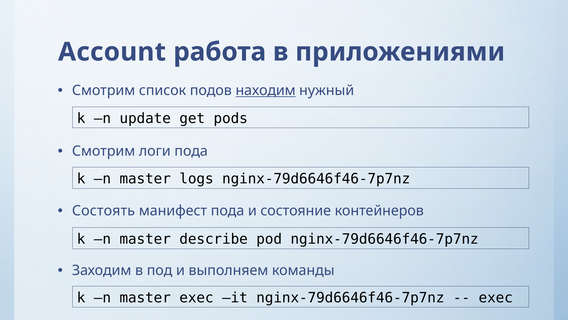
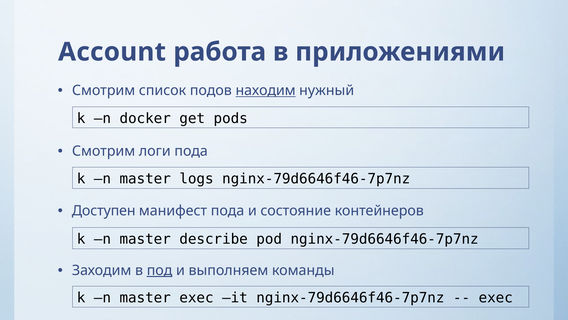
update: update -> docker (145, 118)
Состоять: Состоять -> Доступен (104, 210)
под underline: none -> present (160, 270)
